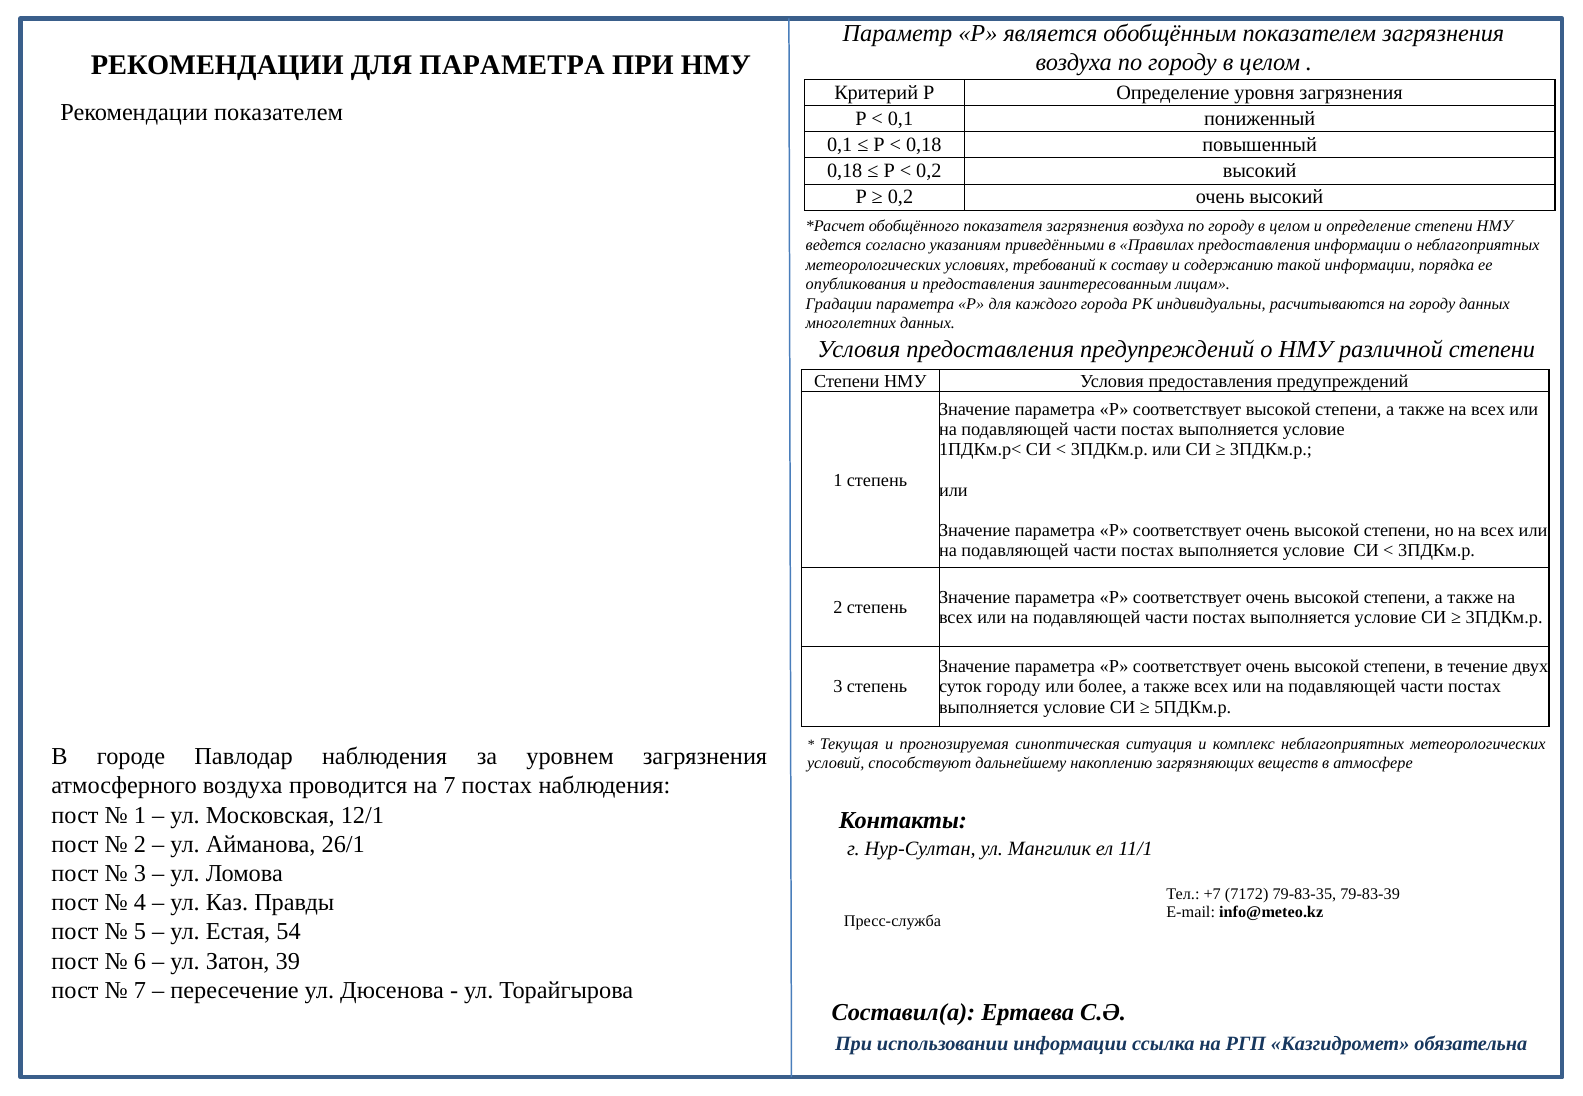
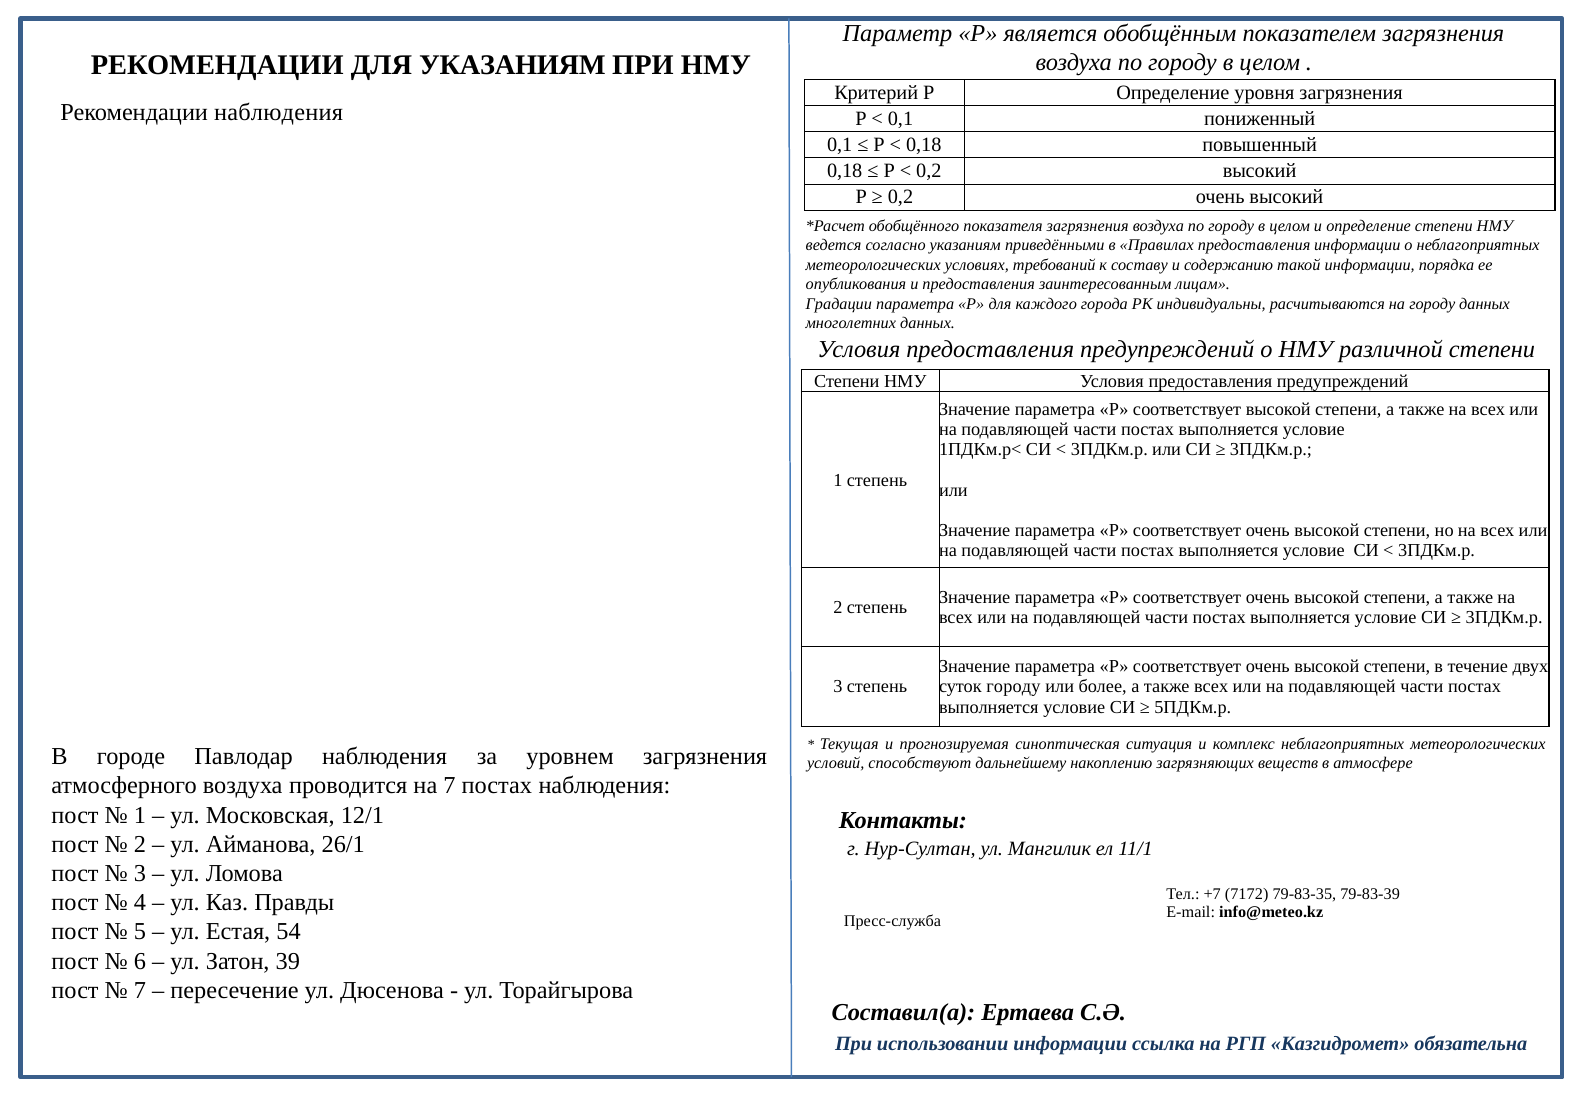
ДЛЯ ПАРАМЕТРА: ПАРАМЕТРА -> УКАЗАНИЯМ (512, 66)
Рекомендации показателем: показателем -> наблюдения (279, 112)
